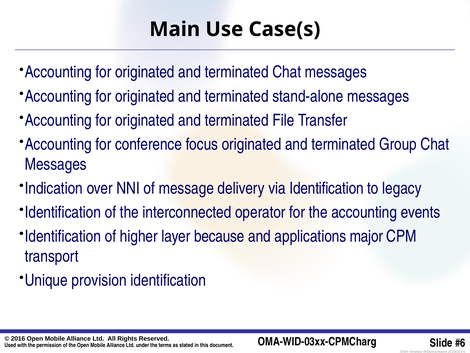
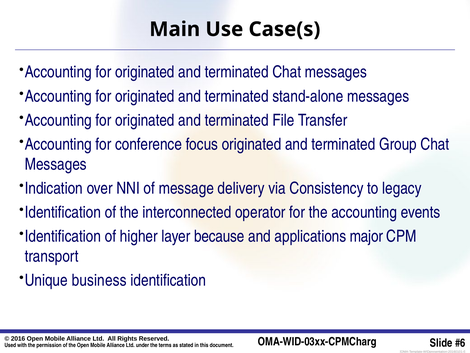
via Identification: Identification -> Consistency (327, 188)
provision: provision -> business (99, 280)
